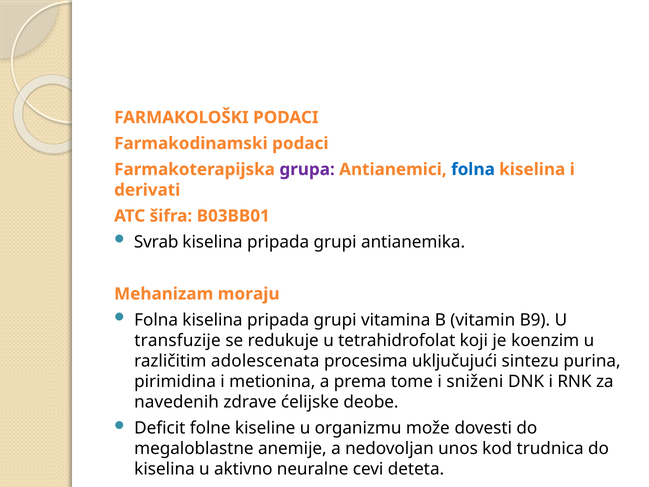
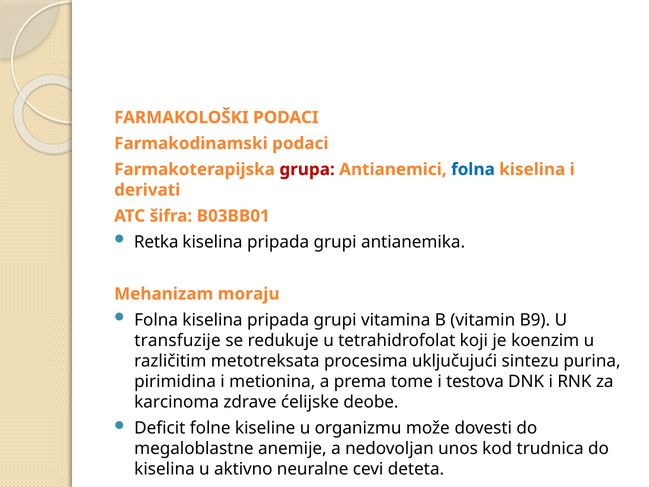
grupa colour: purple -> red (307, 169)
Svrab: Svrab -> Retka (156, 242)
adolescenata: adolescenata -> metotreksata (265, 361)
sniženi: sniženi -> testova (475, 381)
navedenih: navedenih -> karcinoma (177, 402)
